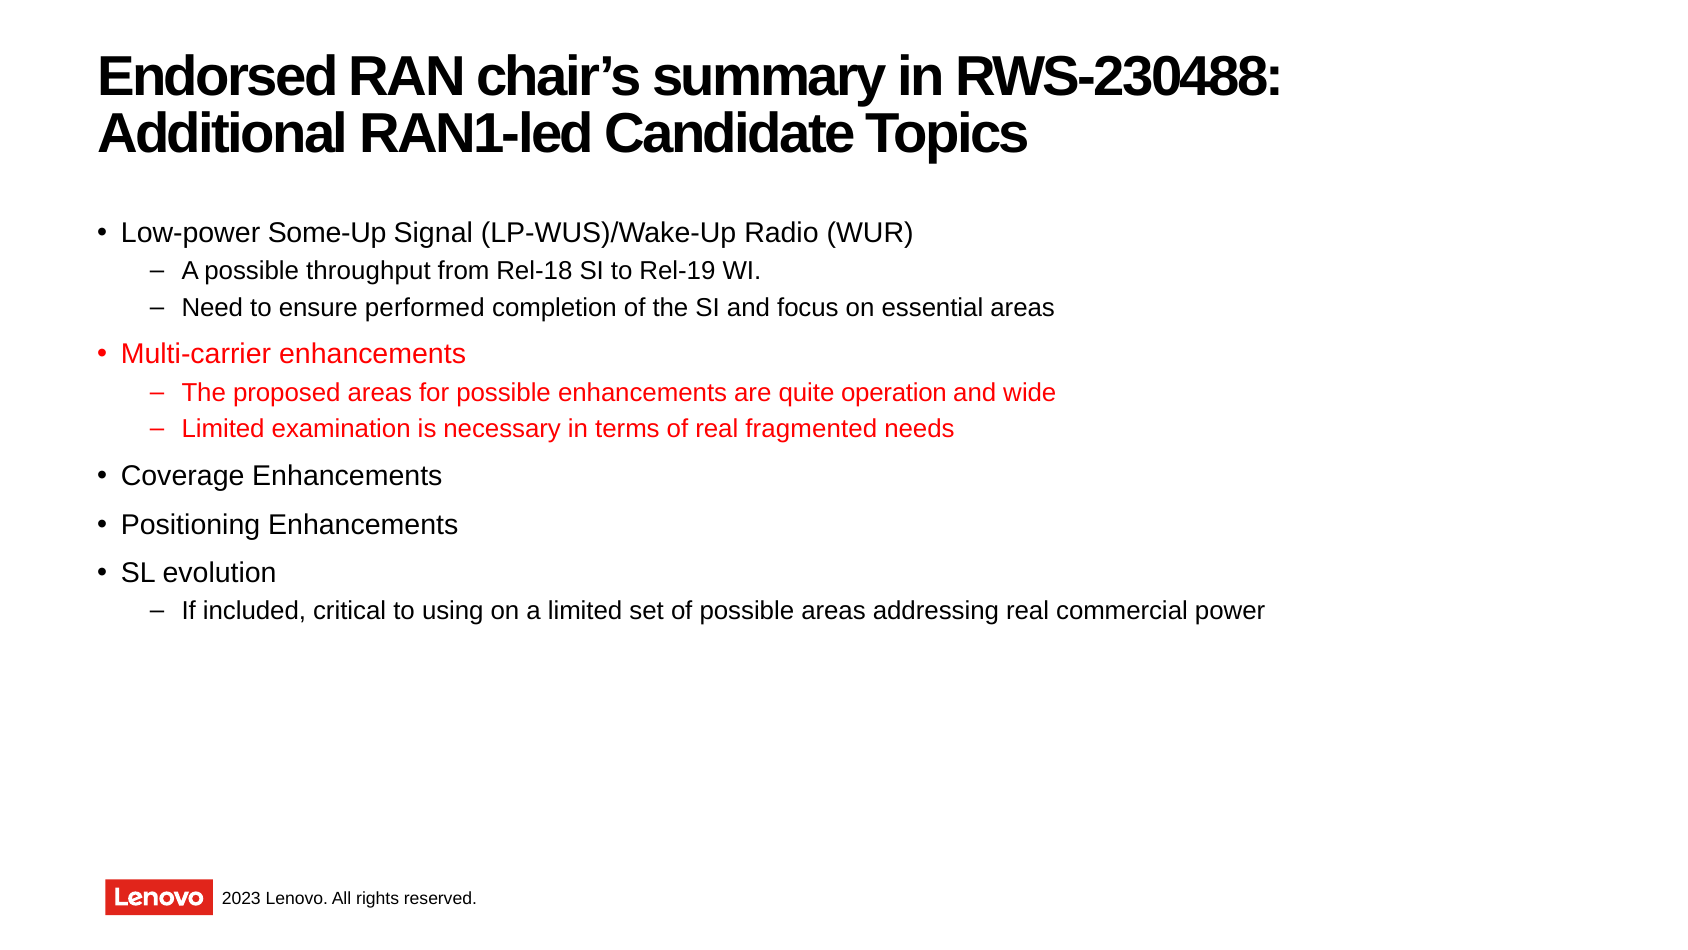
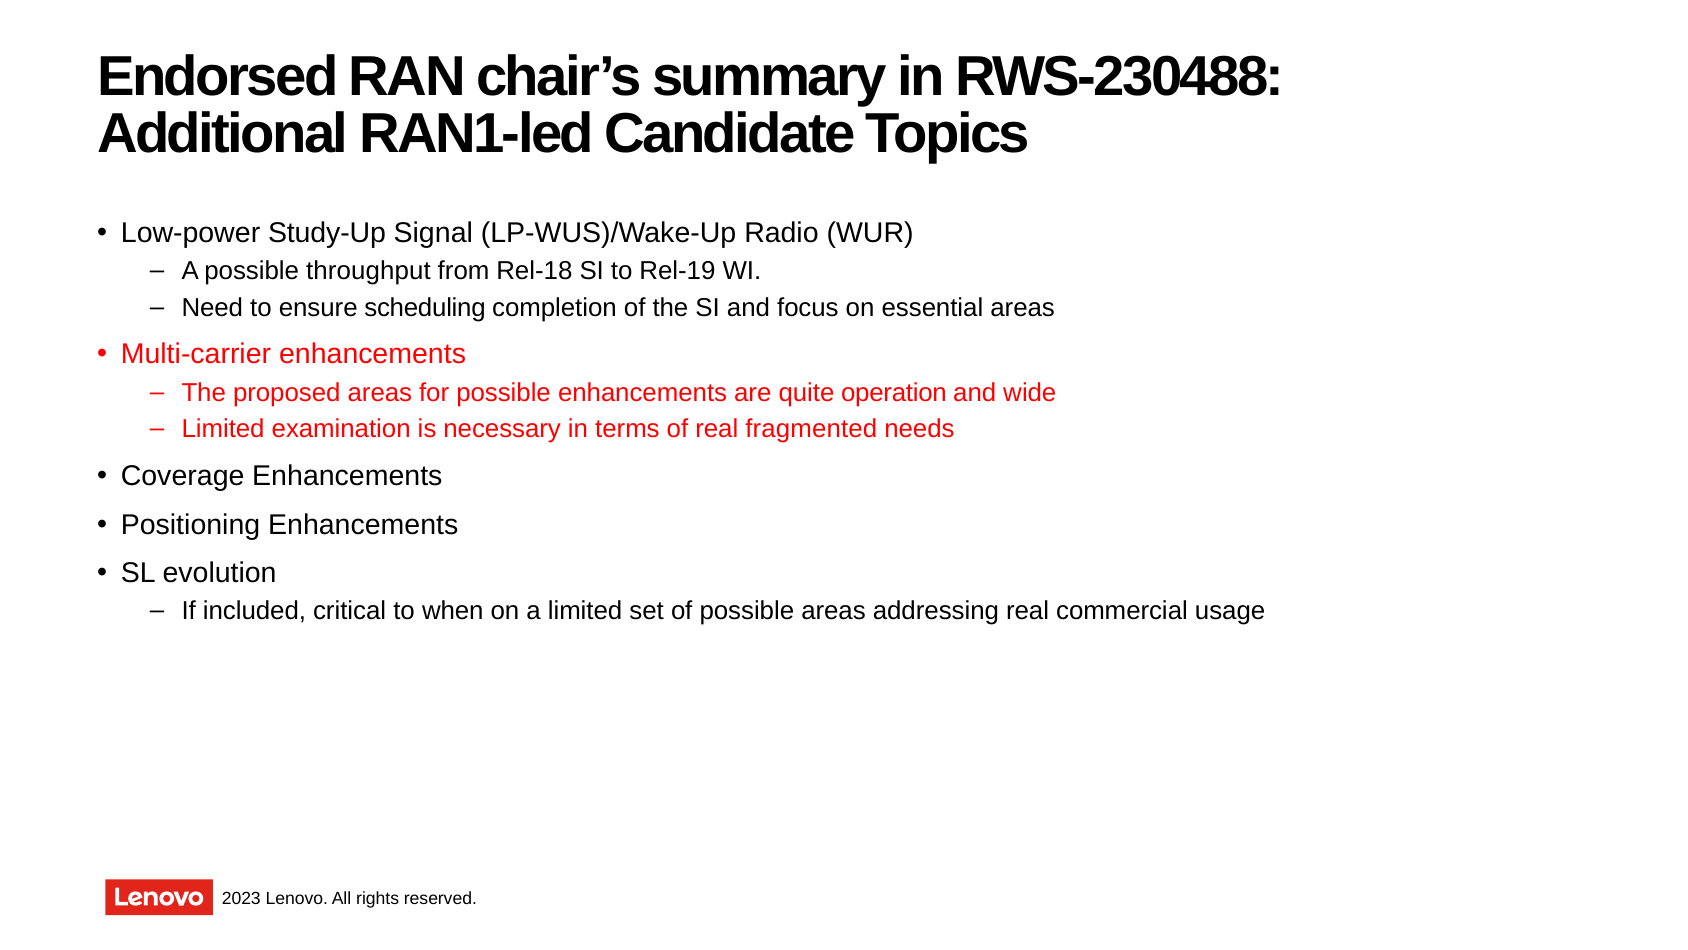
Some-Up: Some-Up -> Study-Up (327, 233)
performed: performed -> scheduling (425, 307)
using: using -> when (453, 611)
power: power -> usage (1230, 611)
